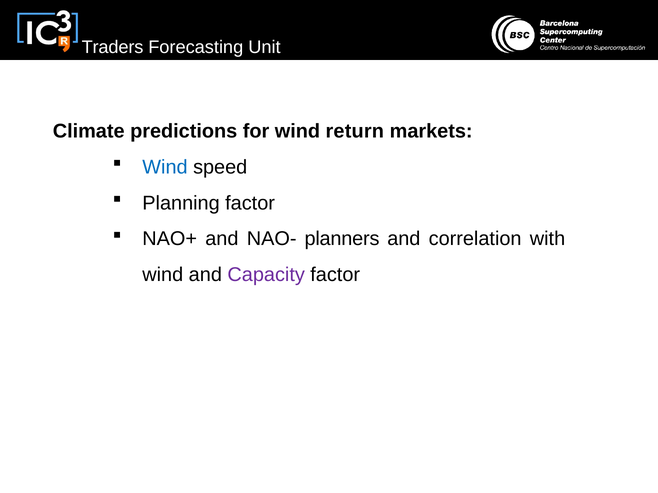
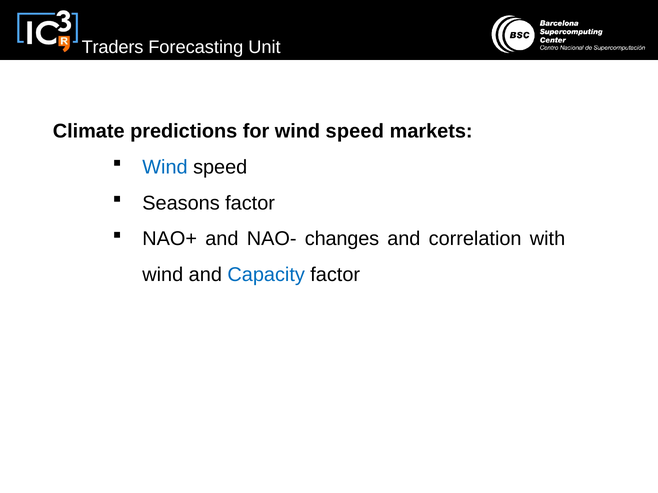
for wind return: return -> speed (355, 132)
Planning: Planning -> Seasons (181, 203)
planners: planners -> changes (342, 239)
Capacity colour: purple -> blue (266, 275)
